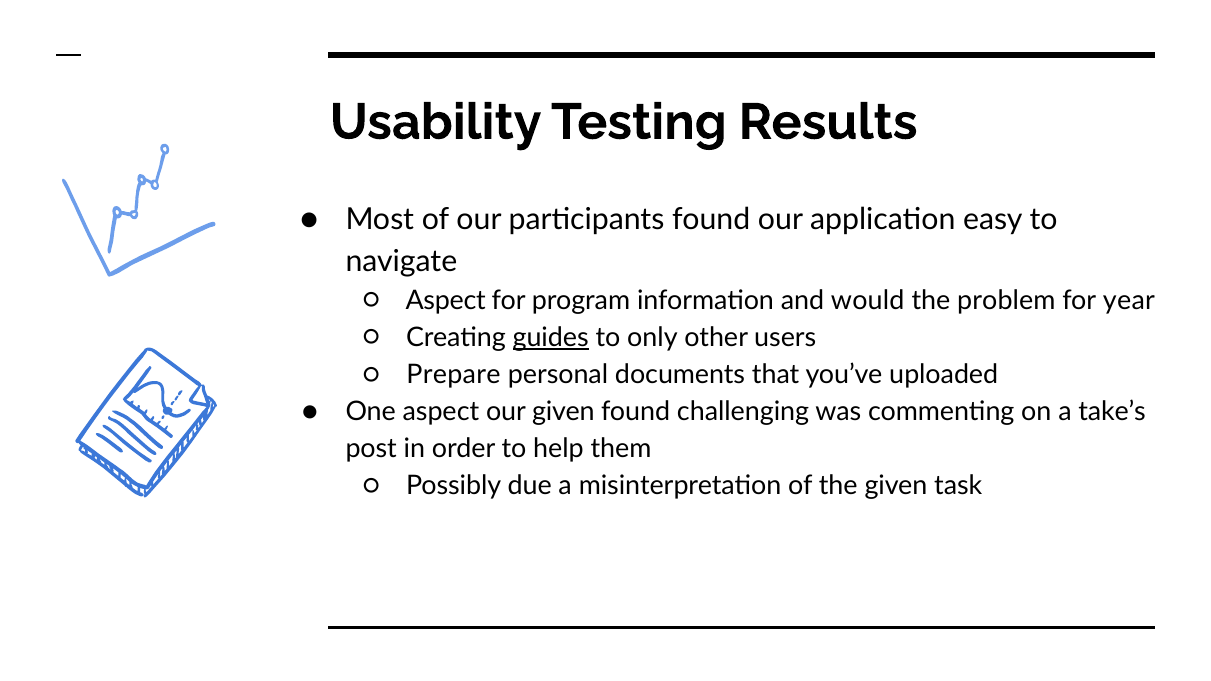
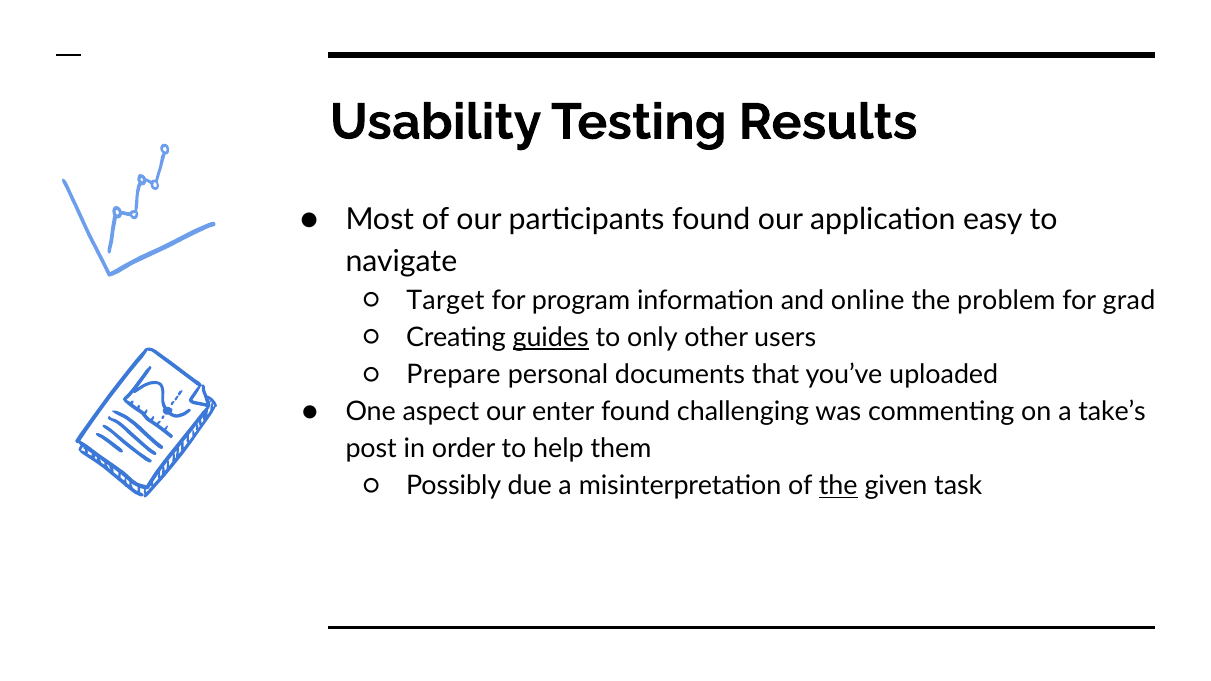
Aspect: Aspect -> Target (445, 301)
would: would -> online (868, 301)
year: year -> grad (1129, 301)
our given: given -> enter (563, 412)
the underline: none -> present (838, 486)
